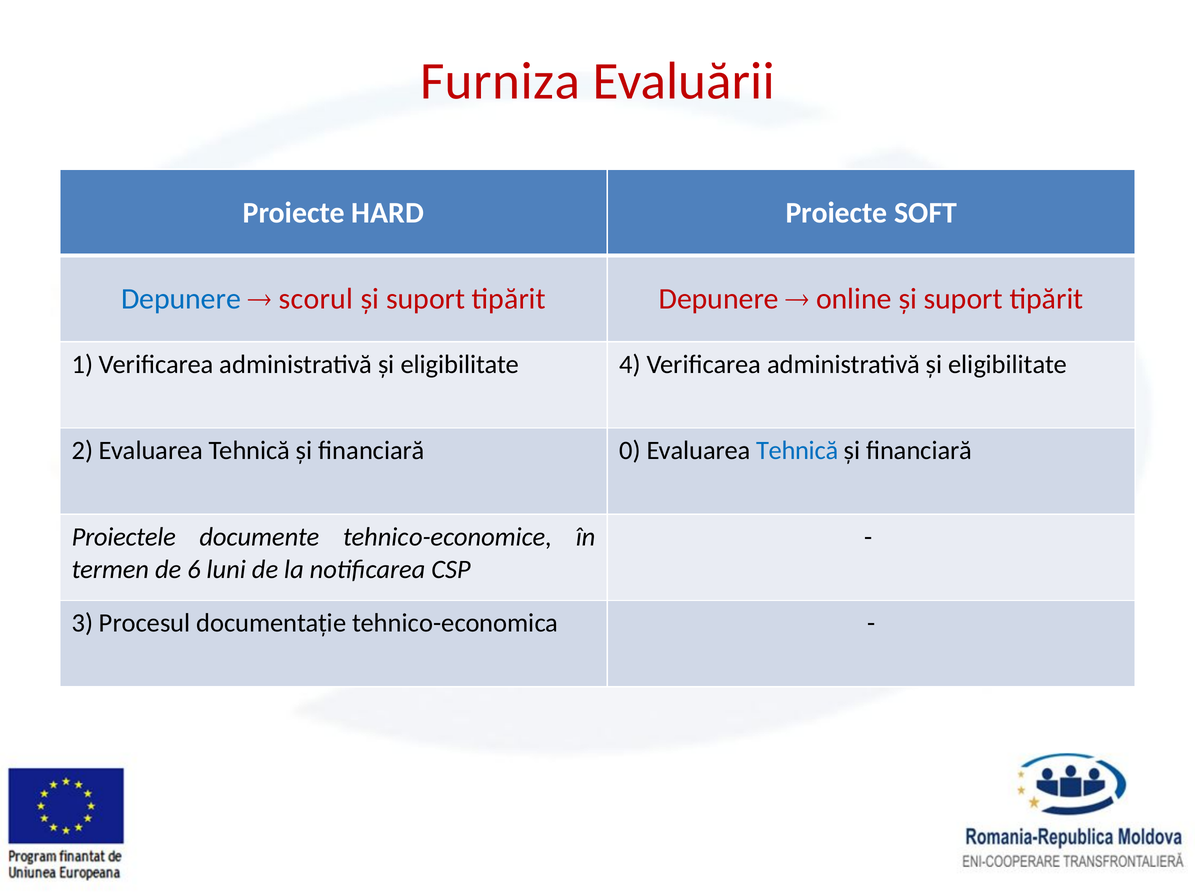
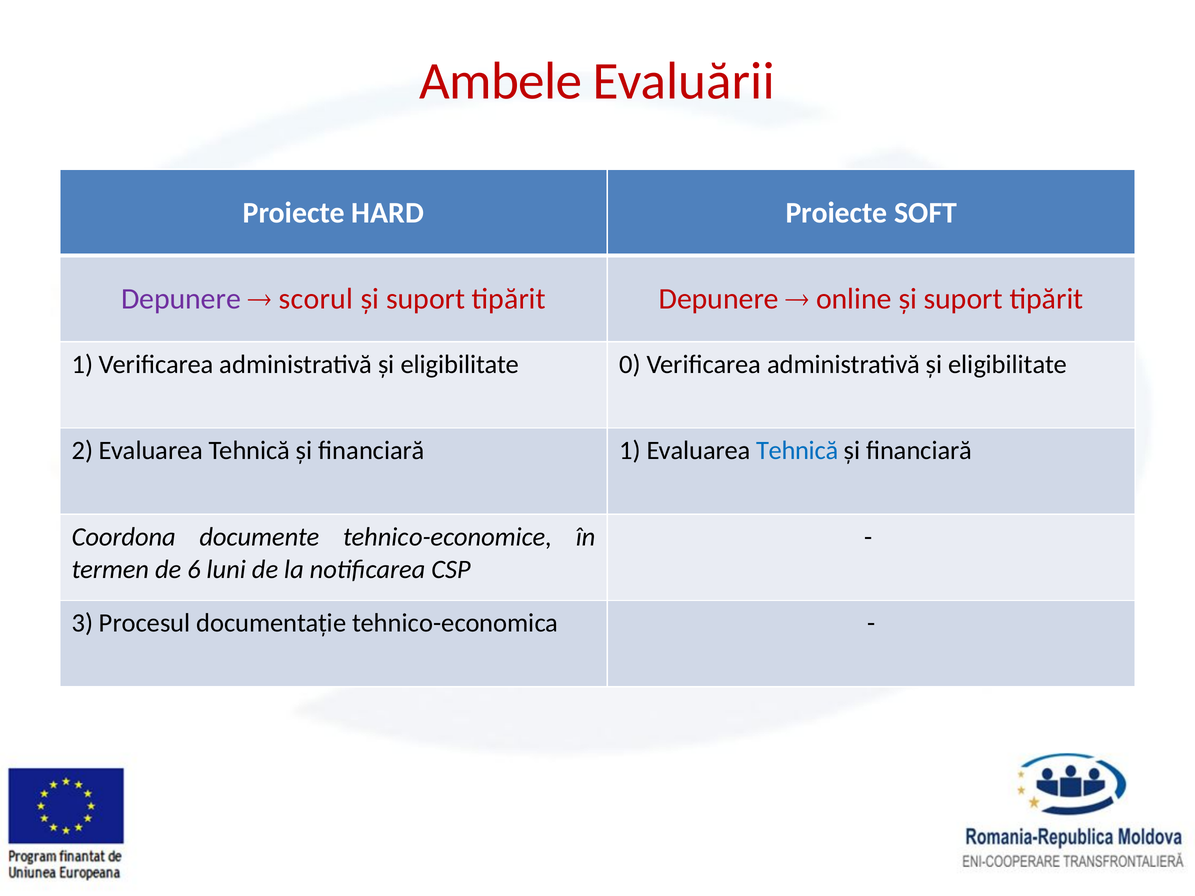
Furniza: Furniza -> Ambele (501, 81)
Depunere colour: blue -> purple (181, 299)
4: 4 -> 0 (630, 364)
financiară 0: 0 -> 1 (630, 451)
Proiectele: Proiectele -> Coordona (124, 537)
